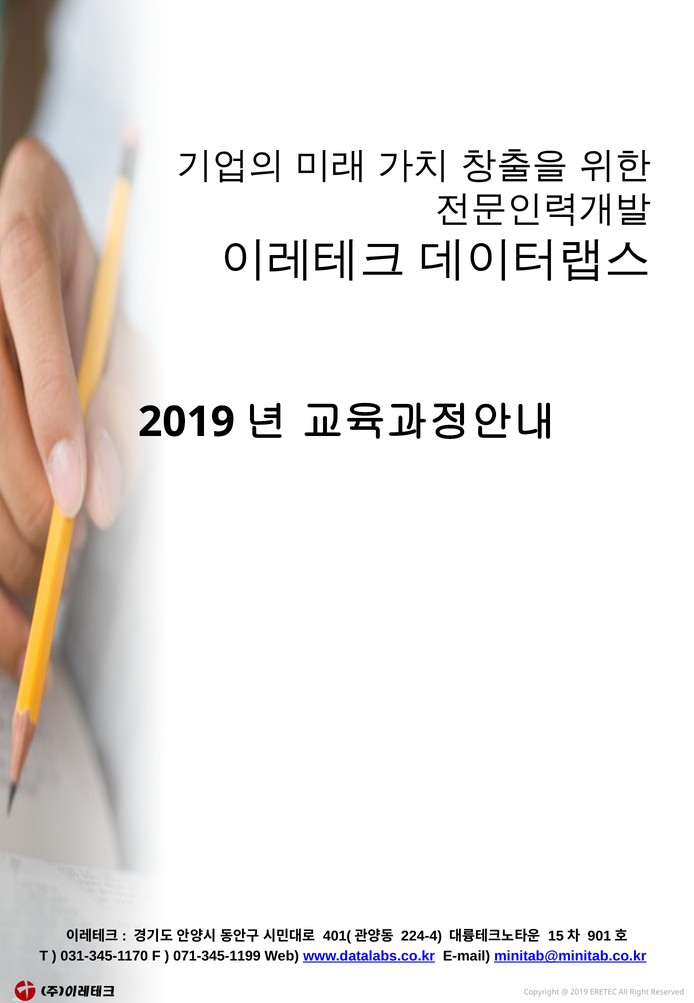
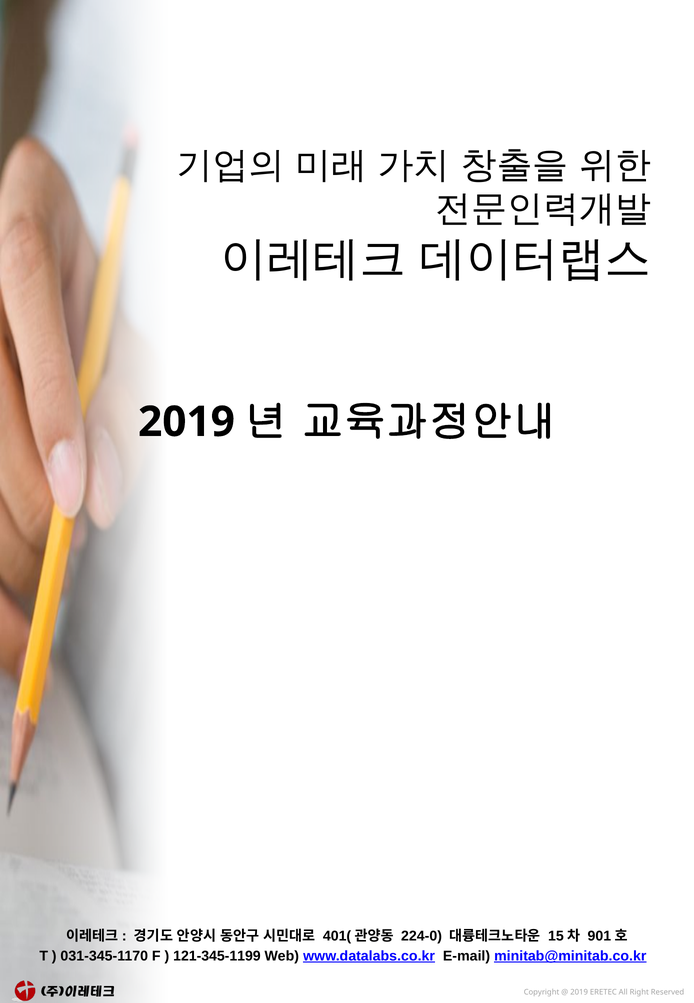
224-4: 224-4 -> 224-0 (422, 936)
071-345-1199: 071-345-1199 -> 121-345-1199 (217, 955)
